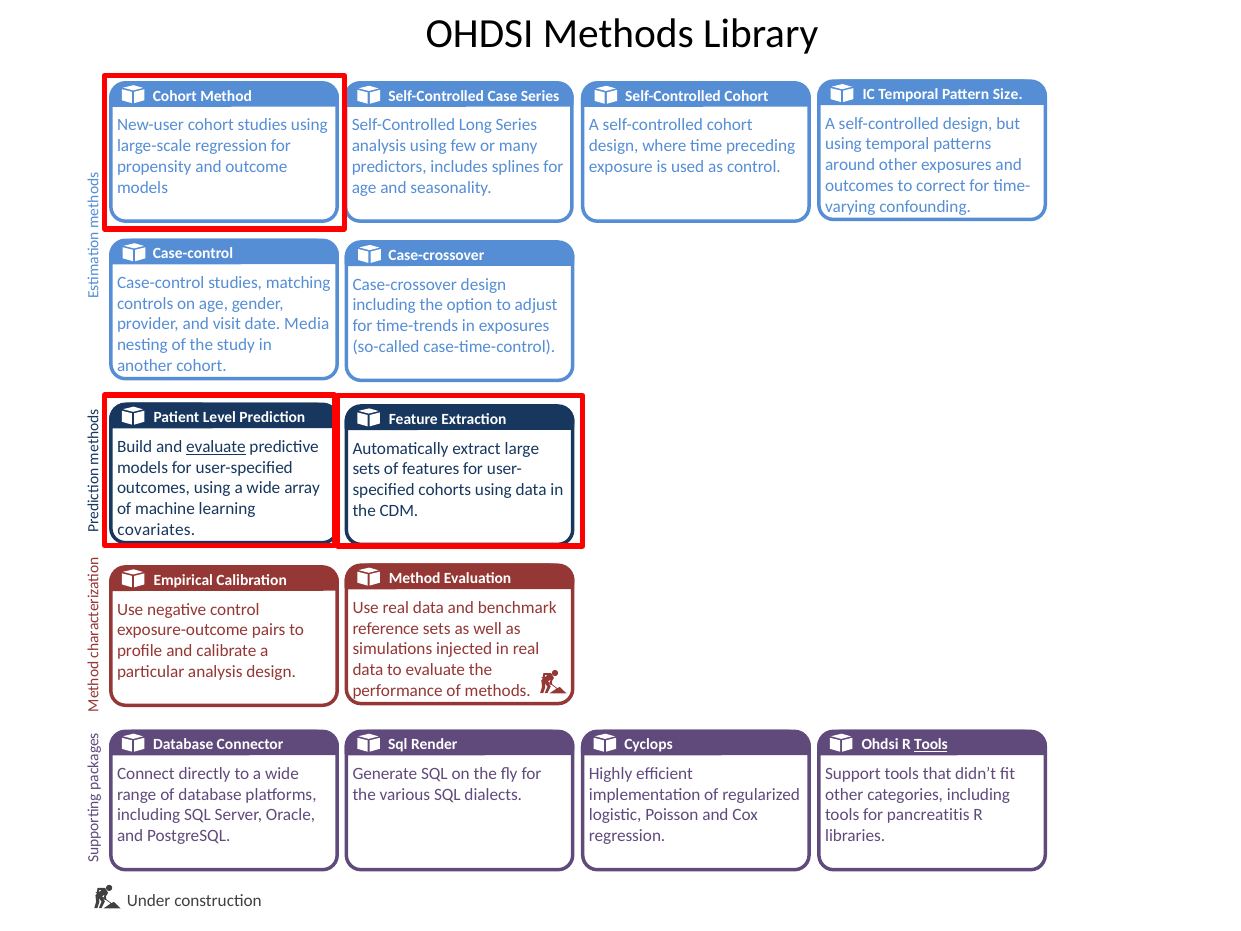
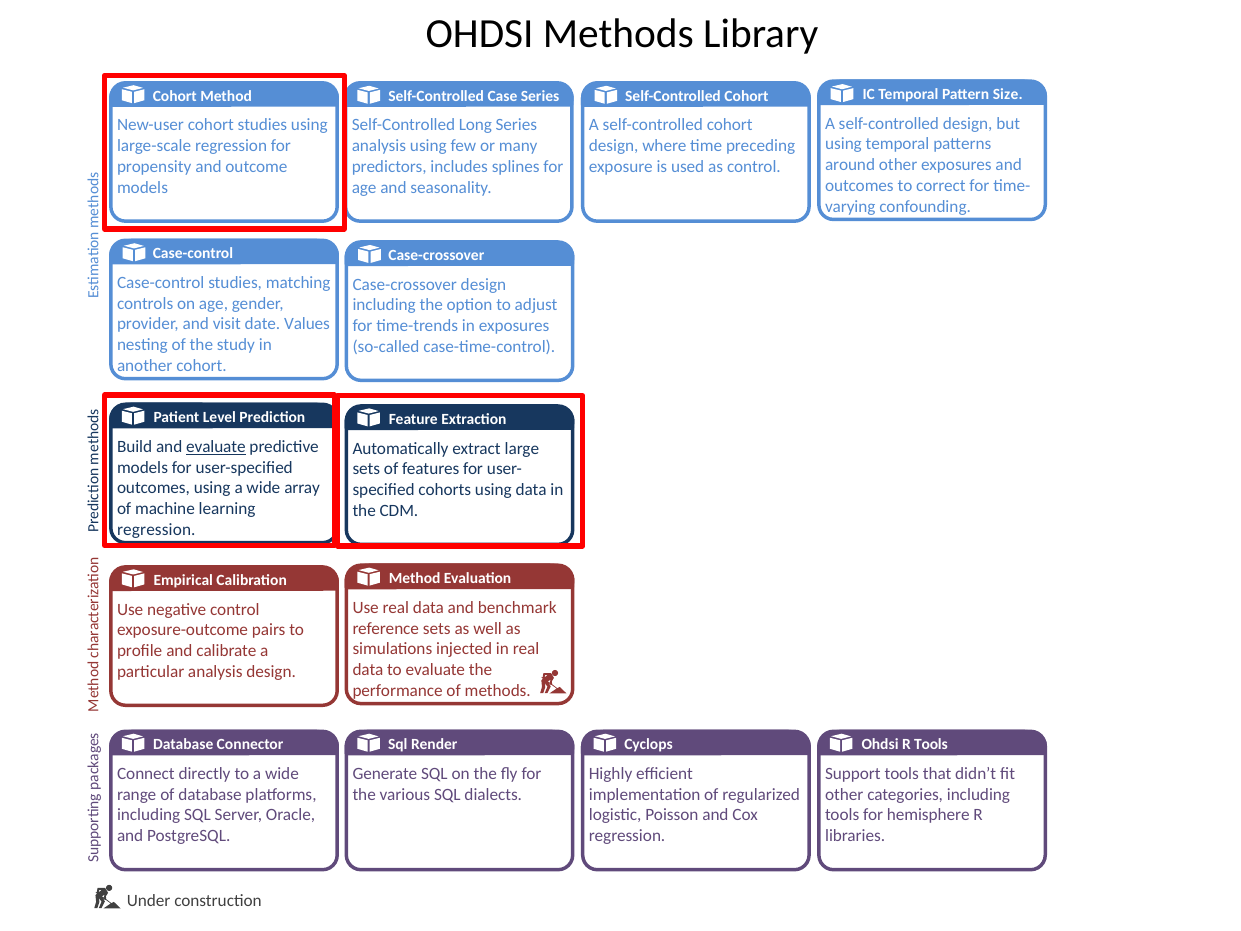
Media: Media -> Values (307, 324)
covariates: covariates -> regression (156, 530)
Tools underline: present -> none (931, 745)
pancreatitis: pancreatitis -> hemisphere (928, 815)
